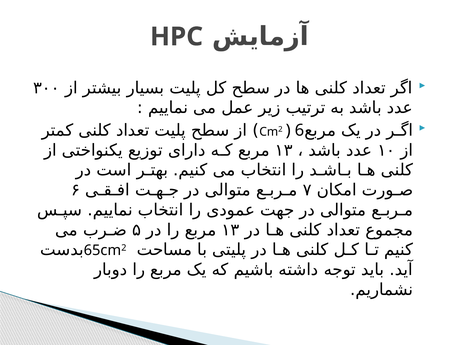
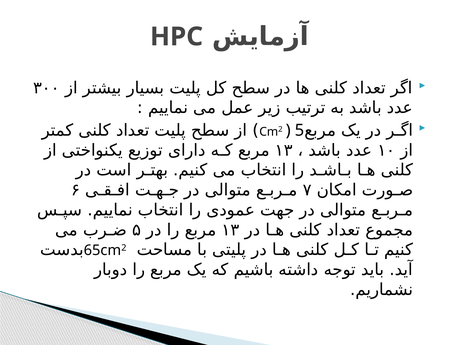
6: 6 -> 5 (300, 130)
